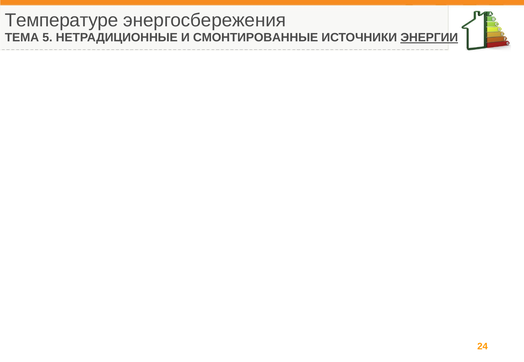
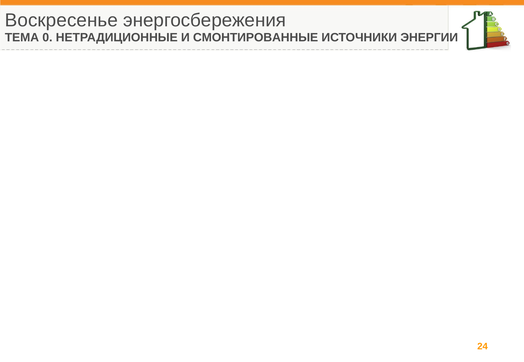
Температуре: Температуре -> Воскресенье (61, 20)
5: 5 -> 0 (47, 38)
ЭНЕРГИИ underline: present -> none (429, 38)
